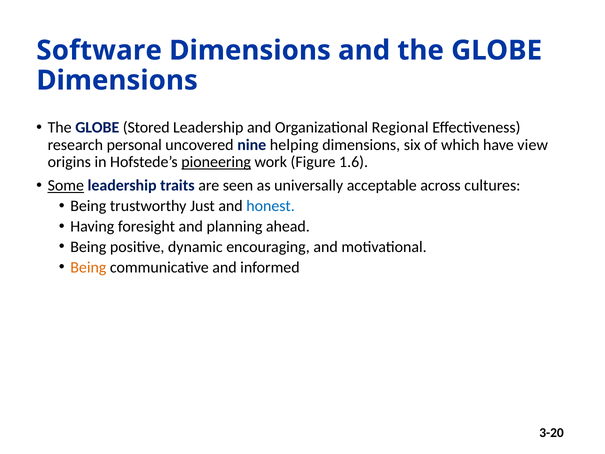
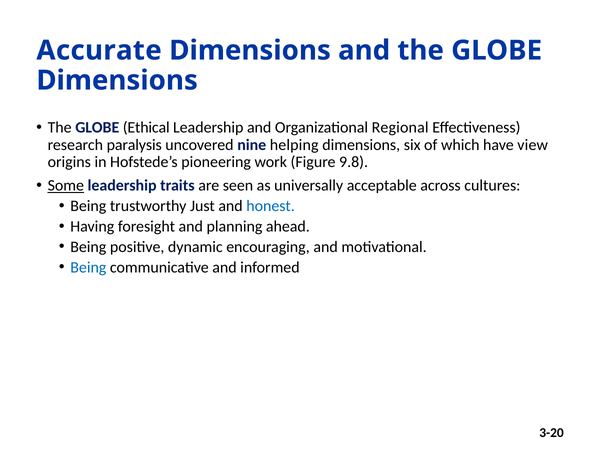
Software: Software -> Accurate (99, 50)
Stored: Stored -> Ethical (146, 128)
personal: personal -> paralysis (134, 145)
pioneering underline: present -> none (216, 162)
1.6: 1.6 -> 9.8 (354, 162)
Being colour: orange -> blue (88, 267)
